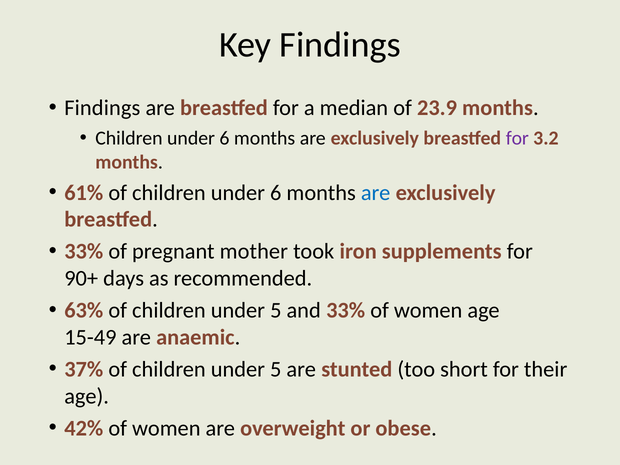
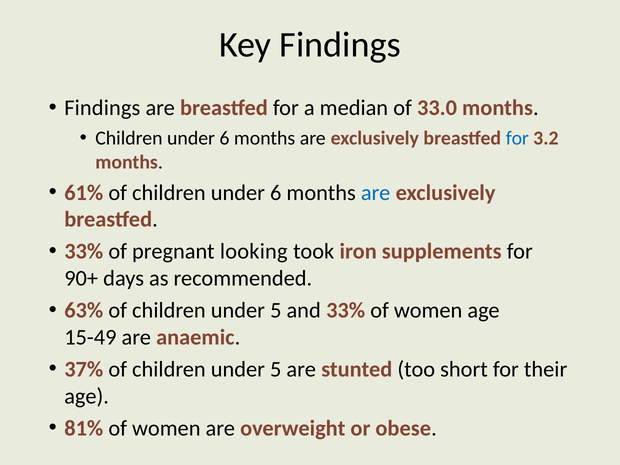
23.9: 23.9 -> 33.0 (437, 108)
for colour: purple -> blue (517, 138)
mother: mother -> looking (254, 252)
42%: 42% -> 81% (84, 428)
